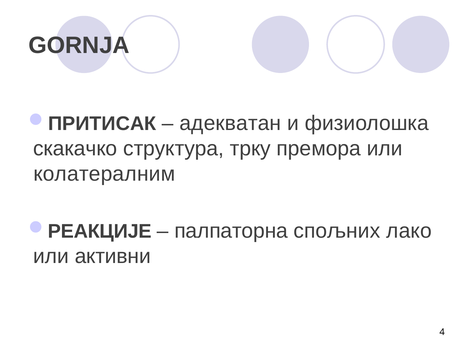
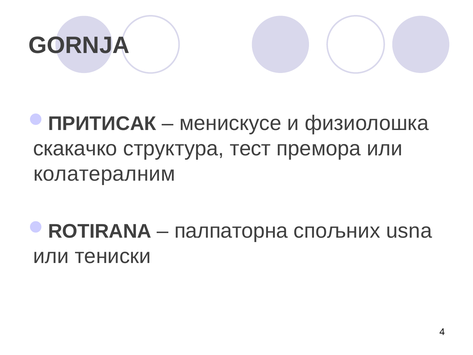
адекватан: адекватан -> менискусе (230, 123)
трку: трку -> тест (250, 148)
РЕАКЦИЈЕ: РЕАКЦИЈЕ -> ROTIRANA (100, 231)
лако: лако -> usna (409, 231)
активни: активни -> тениски (113, 256)
